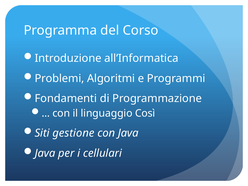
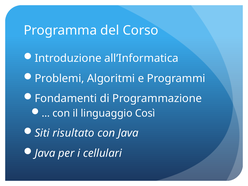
gestione: gestione -> risultato (73, 133)
